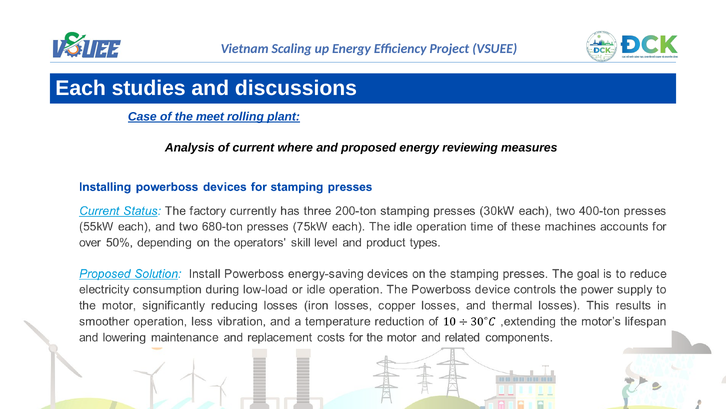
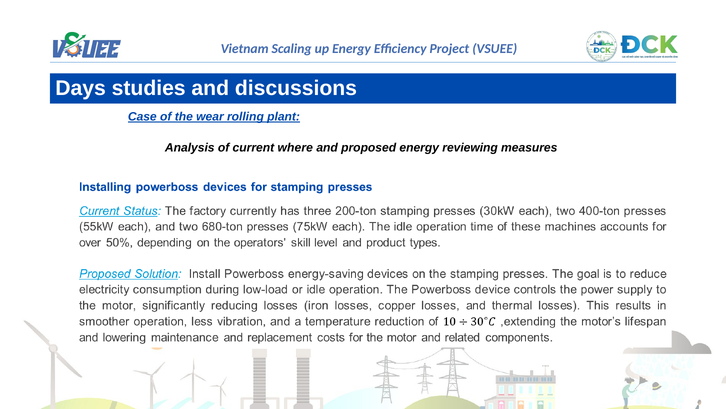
Each: Each -> Days (81, 88)
meet: meet -> wear (210, 117)
